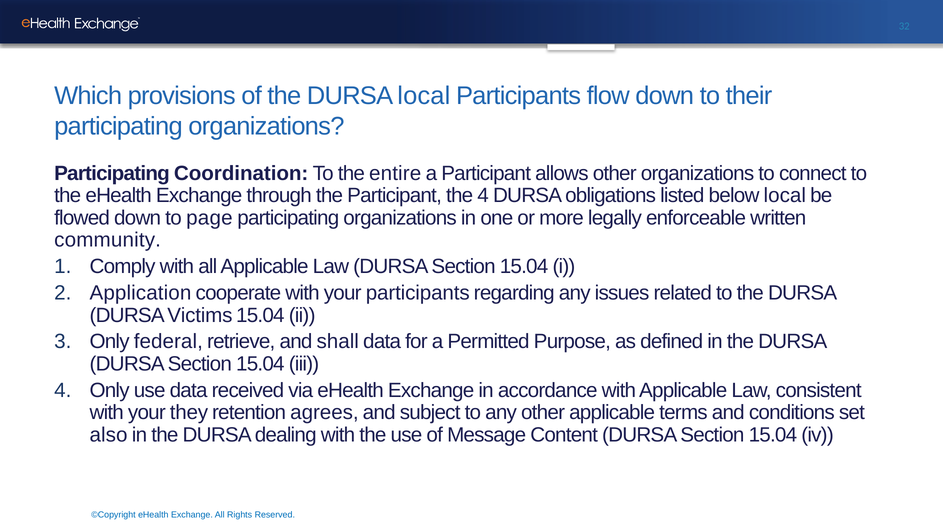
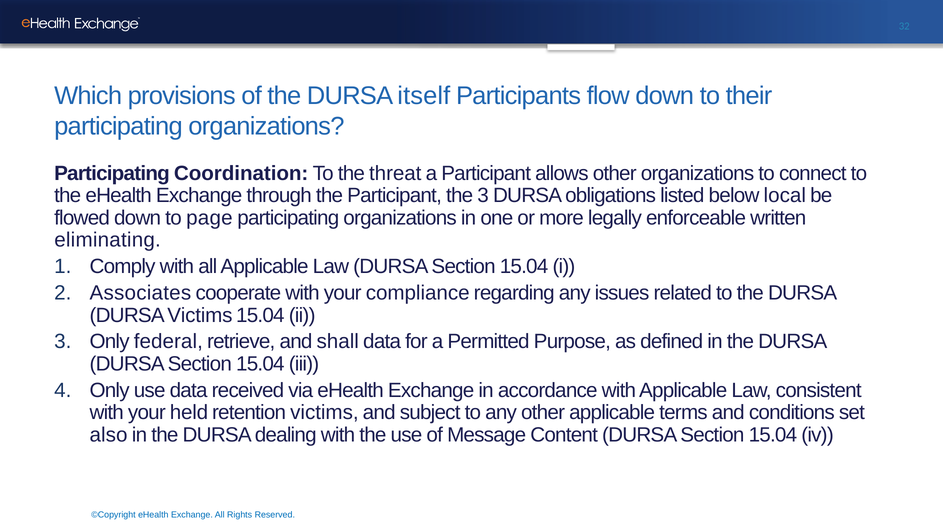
DURSA local: local -> itself (424, 96)
entire: entire -> threat (395, 173)
the 4: 4 -> 3 (483, 196)
community: community -> eliminating (108, 240)
Application: Application -> Associates (140, 293)
your participants: participants -> compliance (418, 293)
they: they -> held (189, 413)
retention agrees: agrees -> victims (324, 413)
